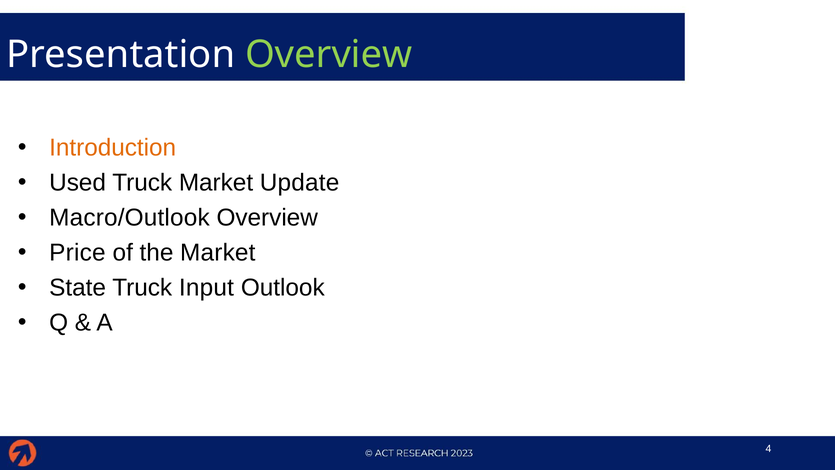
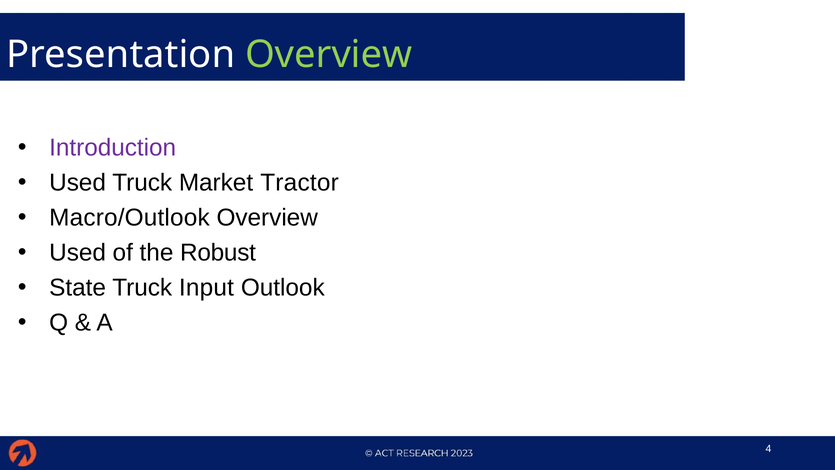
Introduction colour: orange -> purple (113, 147)
Update: Update -> Tractor (300, 182)
Price: Price -> Used (78, 253)
the Market: Market -> Robust (218, 253)
